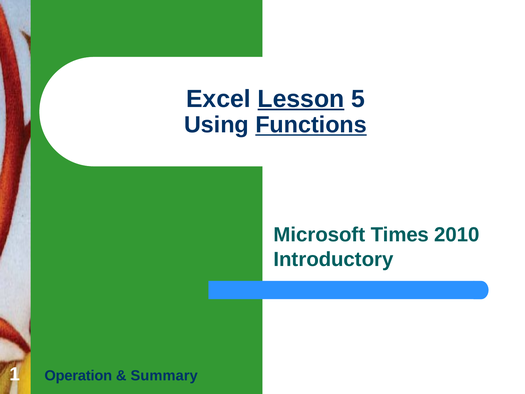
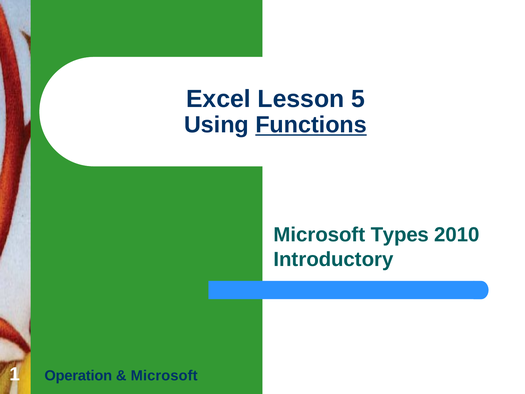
Lesson underline: present -> none (301, 99)
Times: Times -> Types (400, 235)
Summary: Summary -> Microsoft (164, 375)
